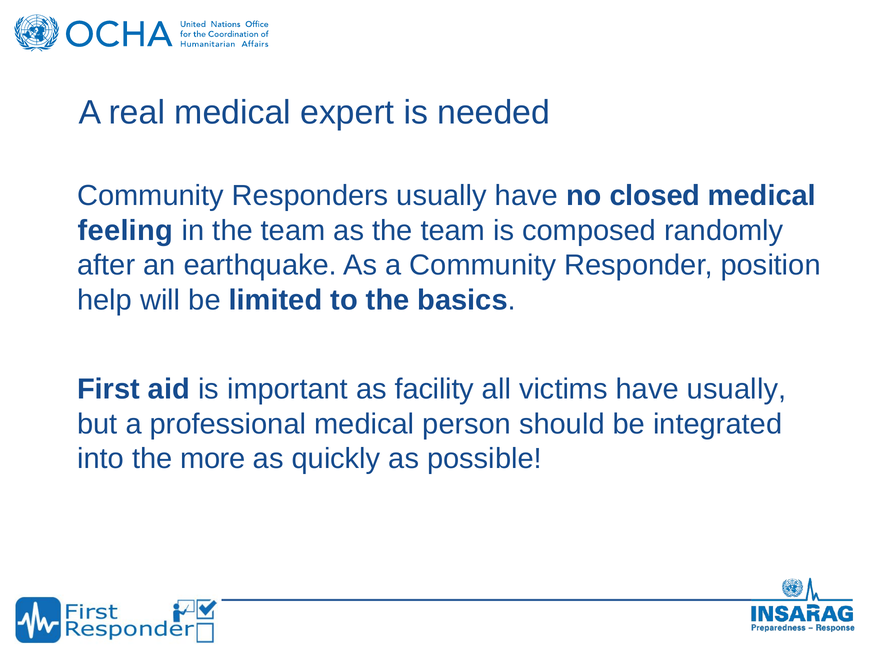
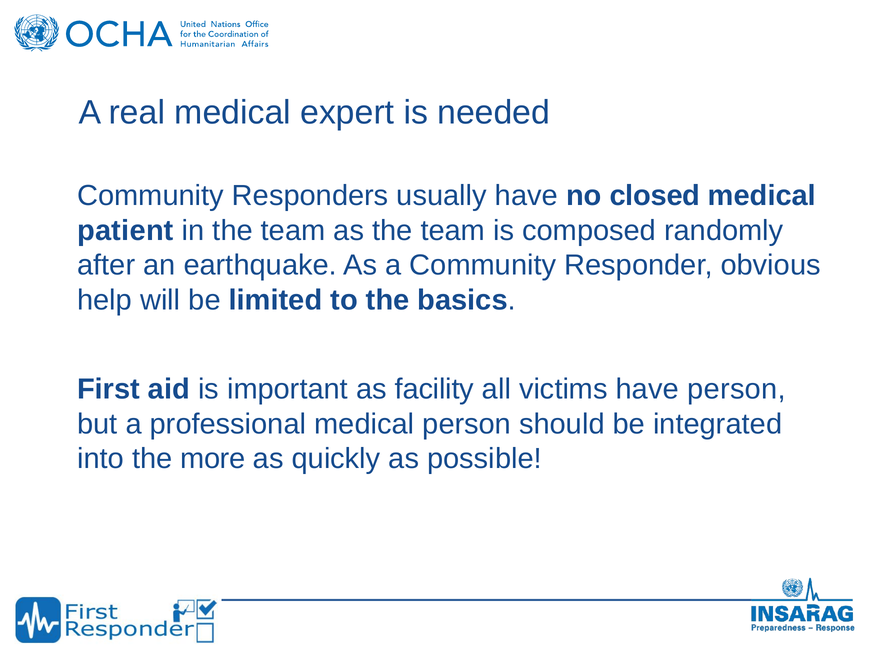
feeling: feeling -> patient (125, 231)
position: position -> obvious (771, 265)
have usually: usually -> person (737, 389)
